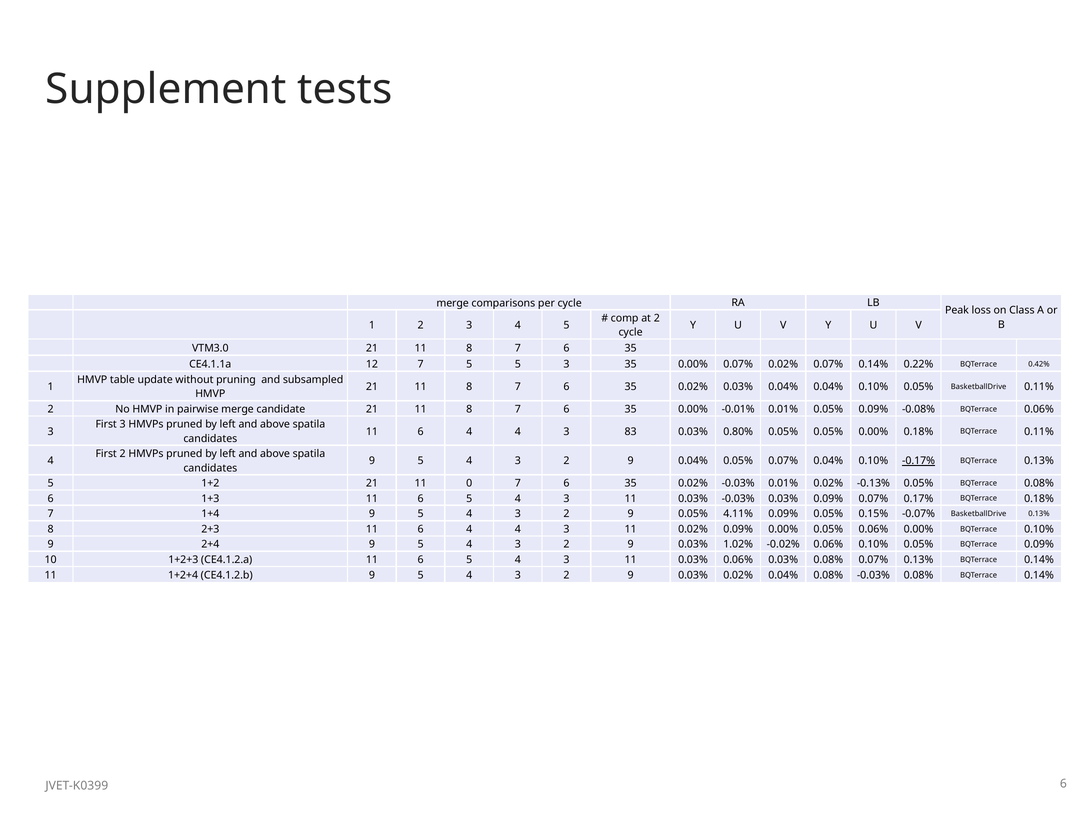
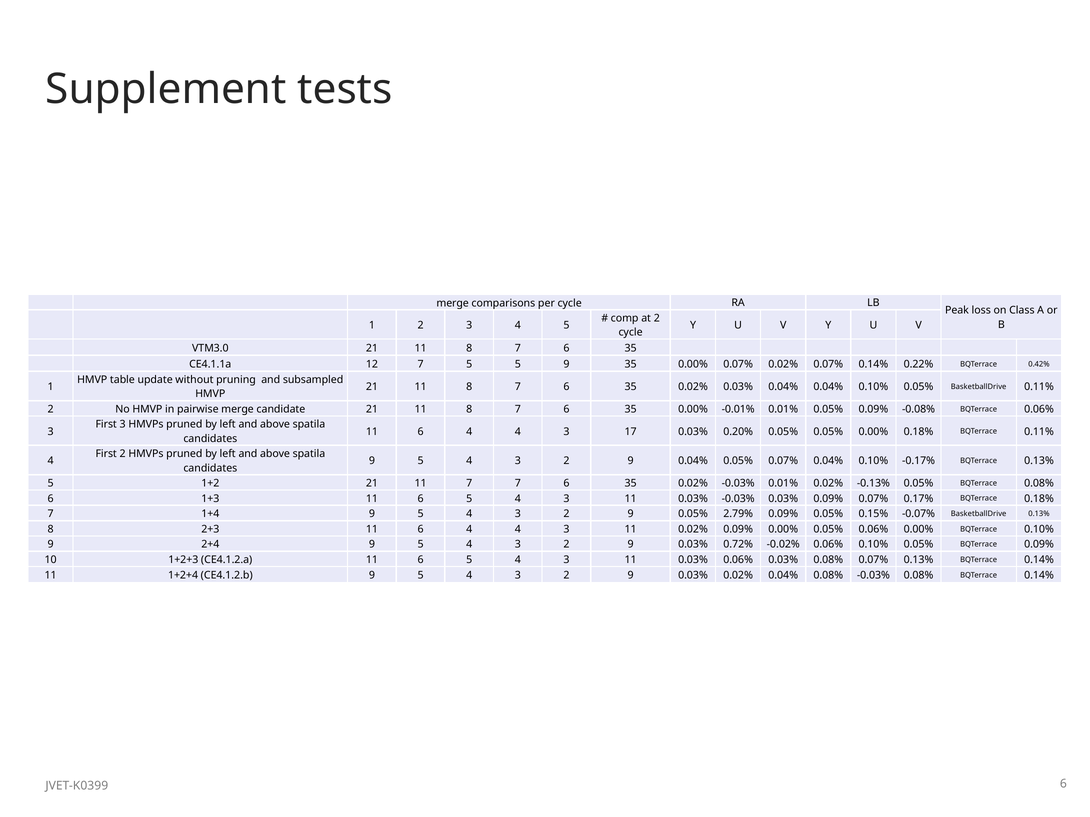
5 3: 3 -> 9 (566, 364)
83: 83 -> 17 (631, 432)
0.80%: 0.80% -> 0.20% (738, 432)
-0.17% underline: present -> none (919, 461)
11 0: 0 -> 7 (469, 484)
4.11%: 4.11% -> 2.79% (738, 514)
1.02%: 1.02% -> 0.72% (738, 545)
